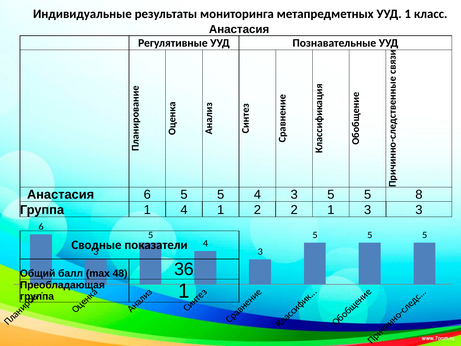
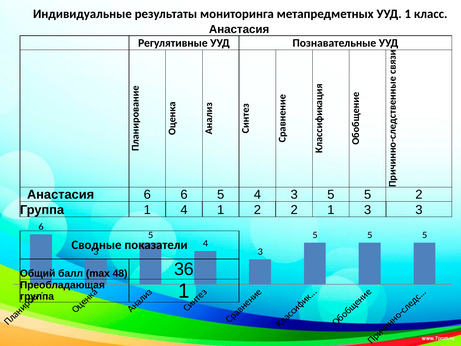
6 5: 5 -> 6 (184, 194)
5 8: 8 -> 2 (419, 194)
